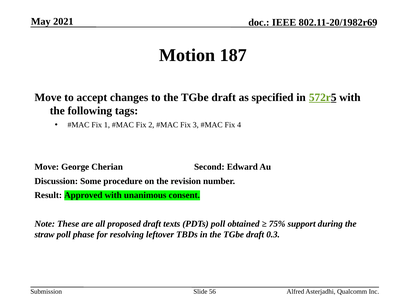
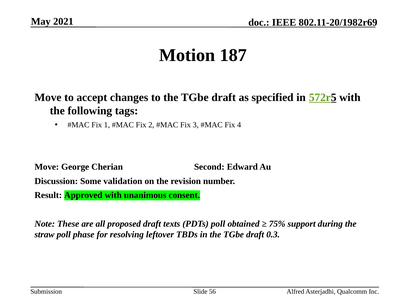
procedure: procedure -> validation (123, 181)
